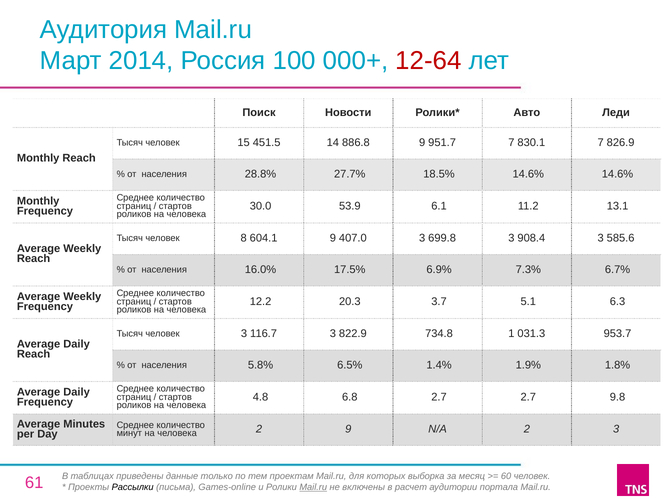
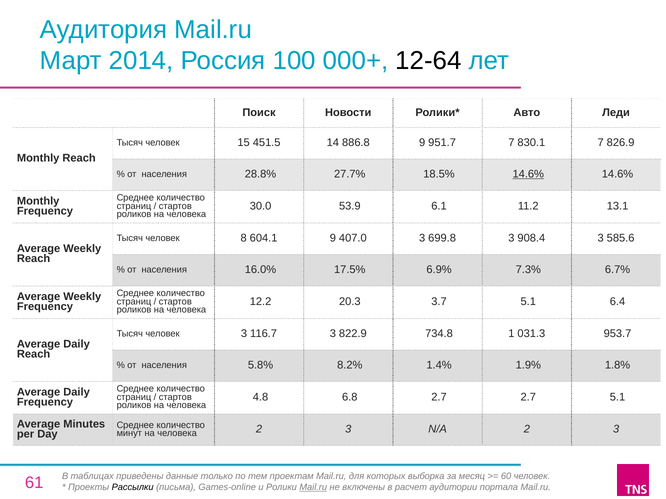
12-64 colour: red -> black (429, 61)
14.6% underline: none -> present (528, 174)
6.3: 6.3 -> 6.4 (618, 302)
6.5%: 6.5% -> 8.2% (350, 365)
2.7 9.8: 9.8 -> 5.1 (618, 397)
человека 2 9: 9 -> 3 (348, 429)
